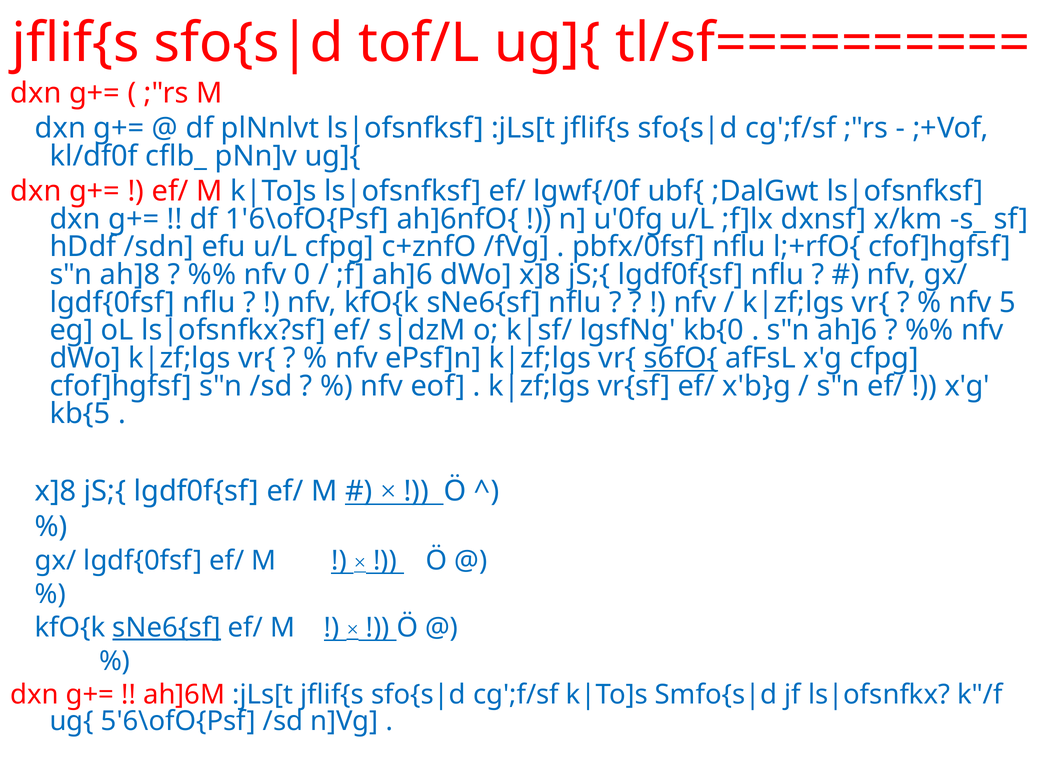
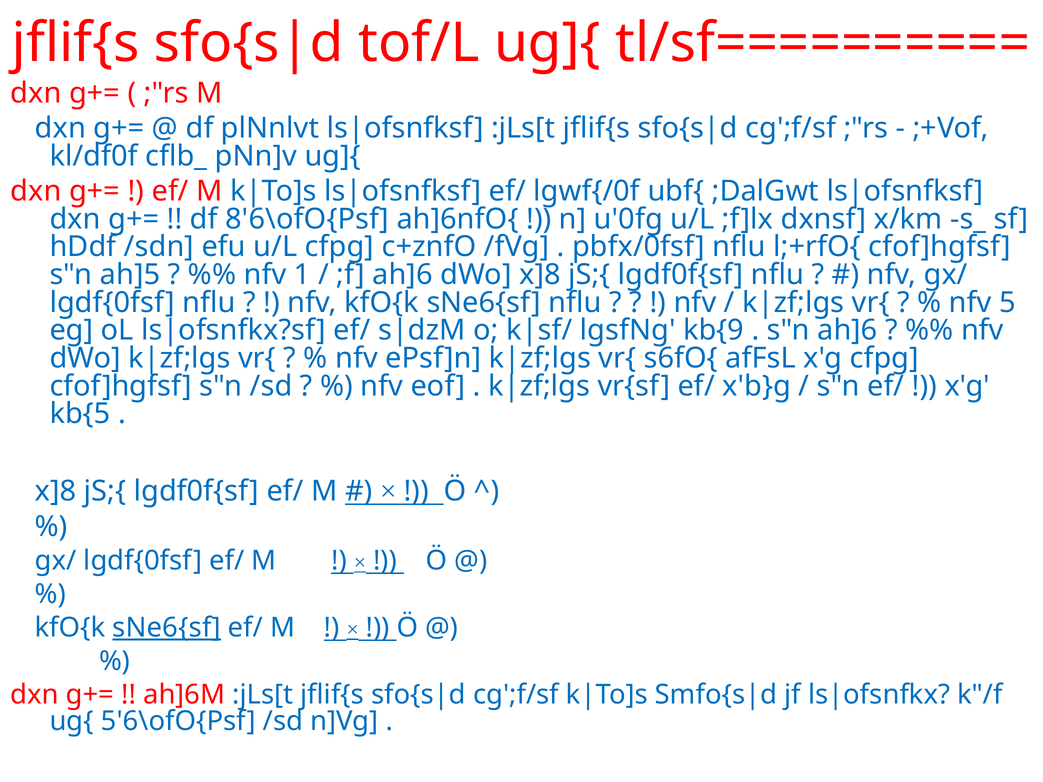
1'6\ofO{Psf: 1'6\ofO{Psf -> 8'6\ofO{Psf (307, 219)
ah]8: ah]8 -> ah]5 (130, 275)
0: 0 -> 1 (302, 275)
kb{0: kb{0 -> kb{9 (714, 331)
s6fO{ underline: present -> none (681, 358)
